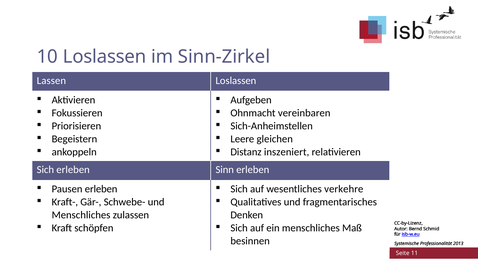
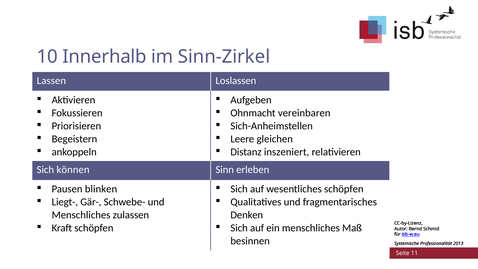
10 Loslassen: Loslassen -> Innerhalb (105, 57)
Sich erleben: erleben -> können (73, 170)
Pausen erleben: erleben -> blinken (101, 189)
wesentliches verkehre: verkehre -> schöpfen (344, 189)
Kraft-: Kraft- -> Liegt- (65, 202)
